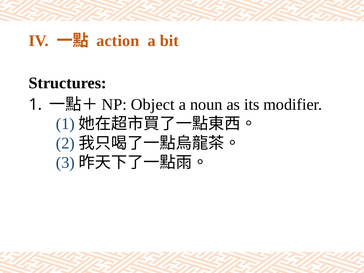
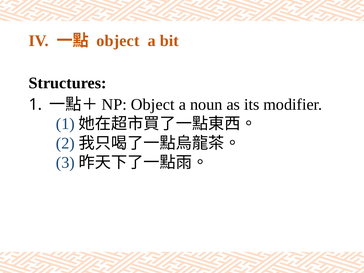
action: action -> object (118, 41)
